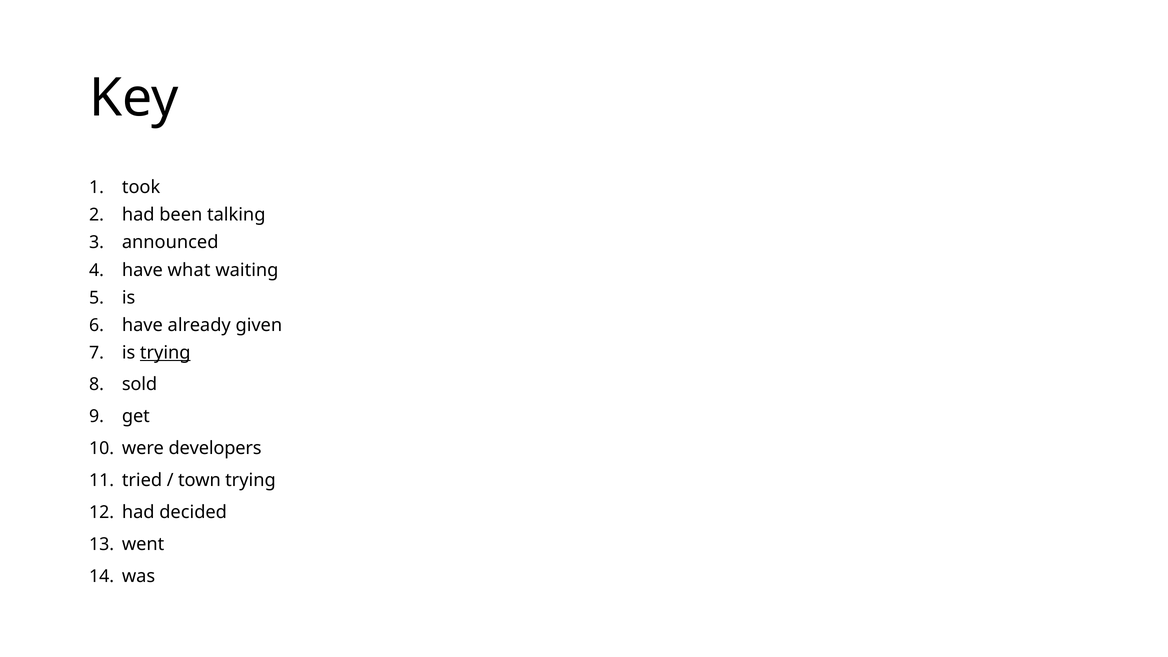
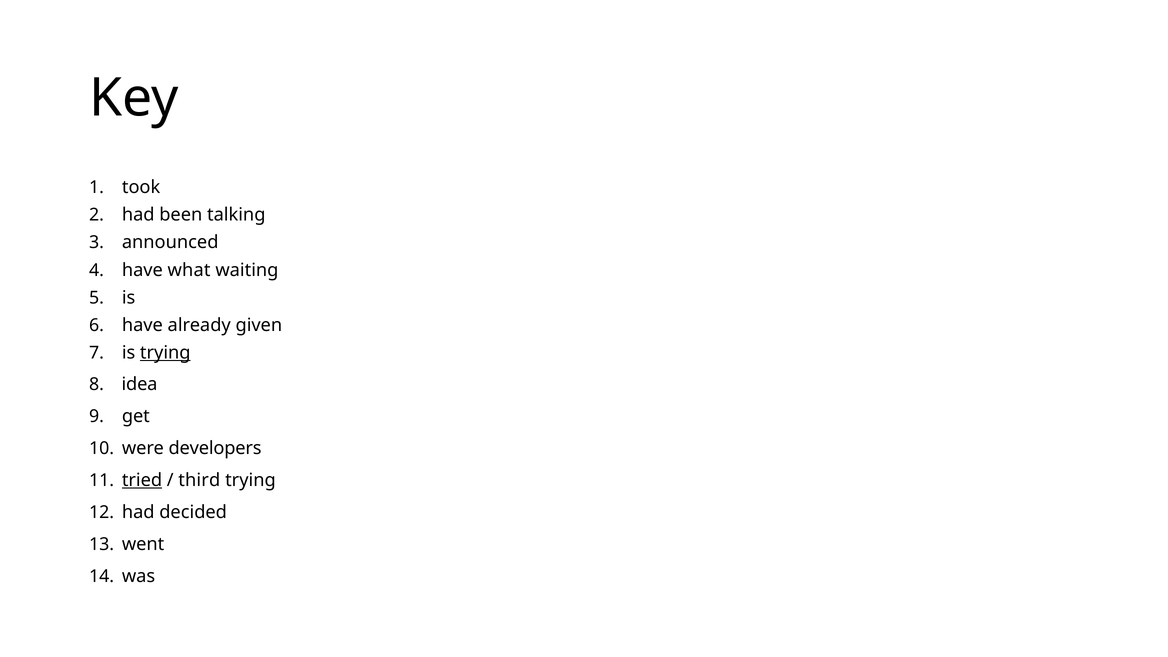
sold: sold -> idea (140, 384)
tried underline: none -> present (142, 480)
town: town -> third (199, 480)
